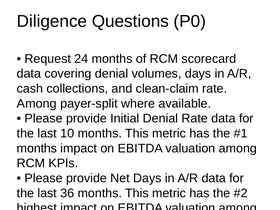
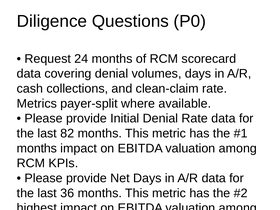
Among: Among -> Metrics (37, 104)
10: 10 -> 82 (67, 133)
